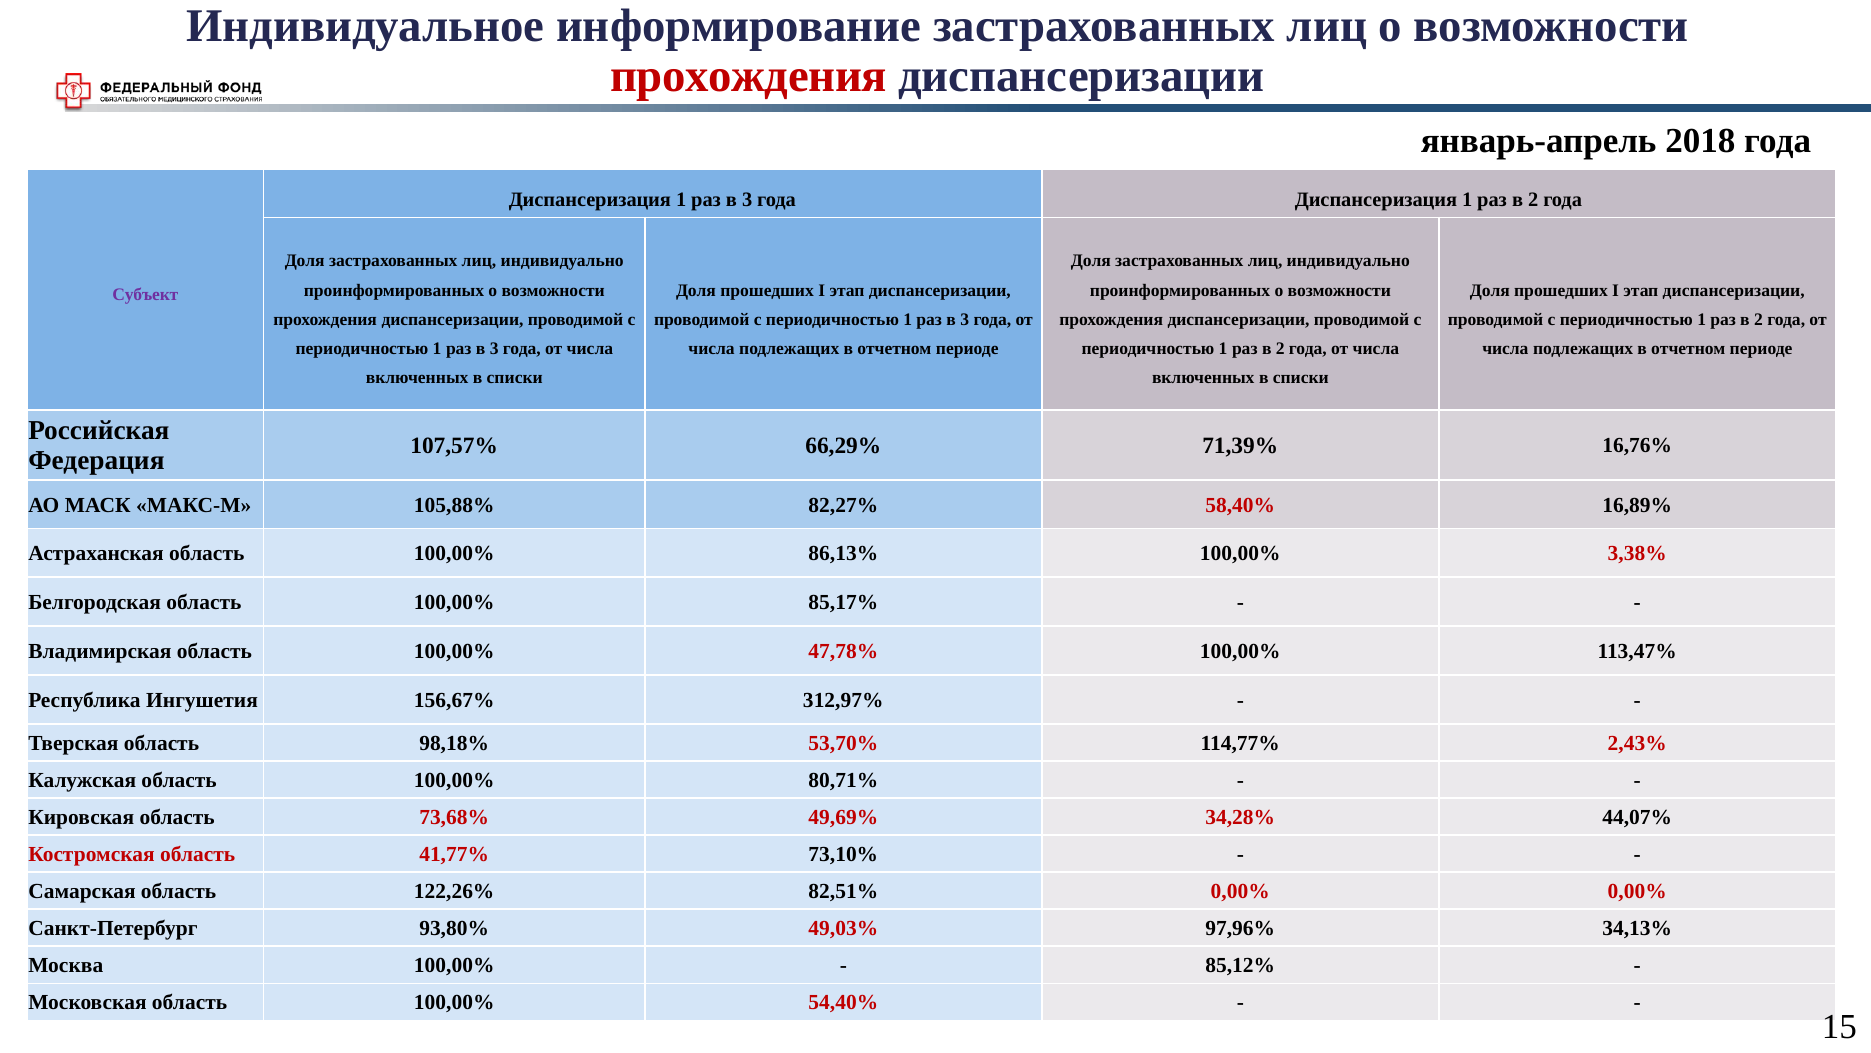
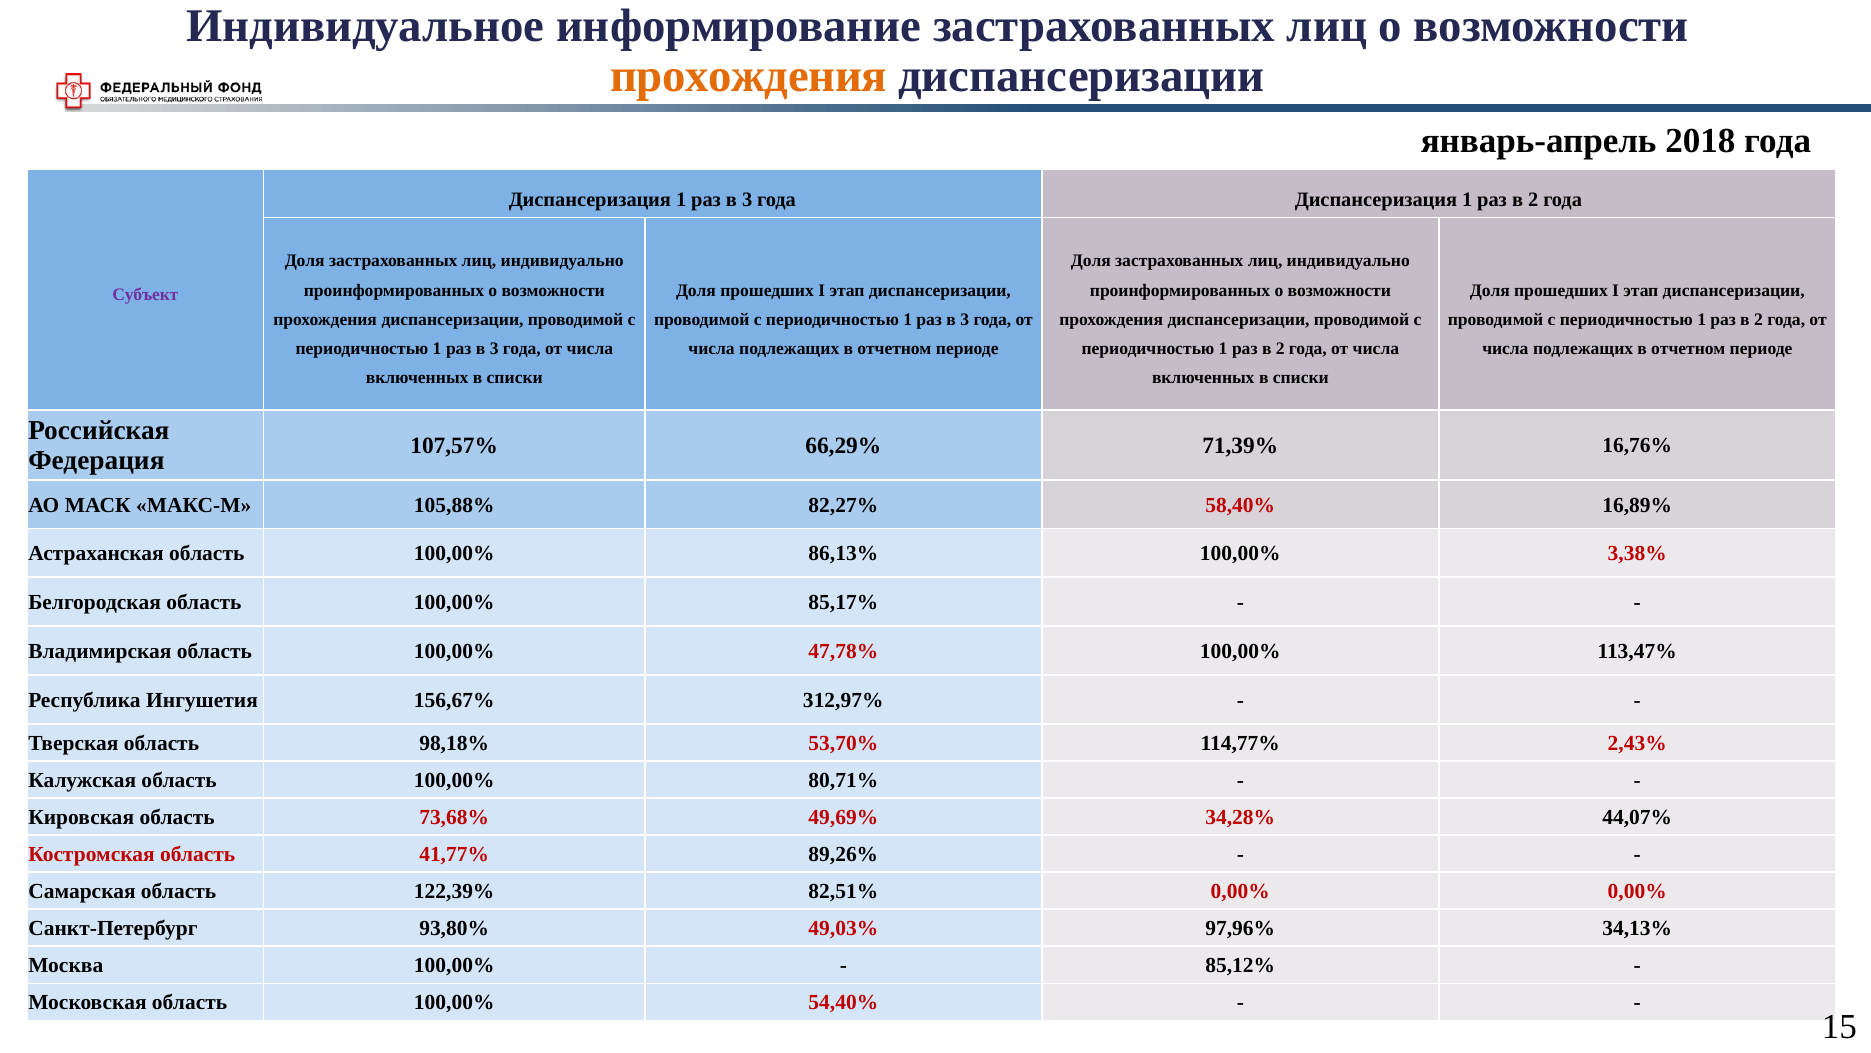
прохождения colour: red -> orange (749, 76)
73,10%: 73,10% -> 89,26% (843, 854)
122,26%: 122,26% -> 122,39% (454, 891)
